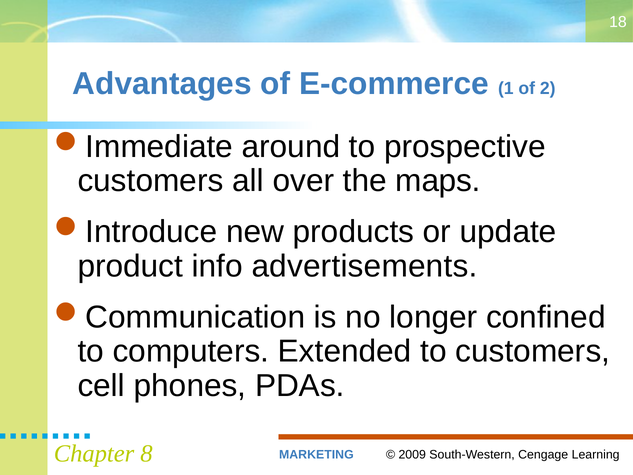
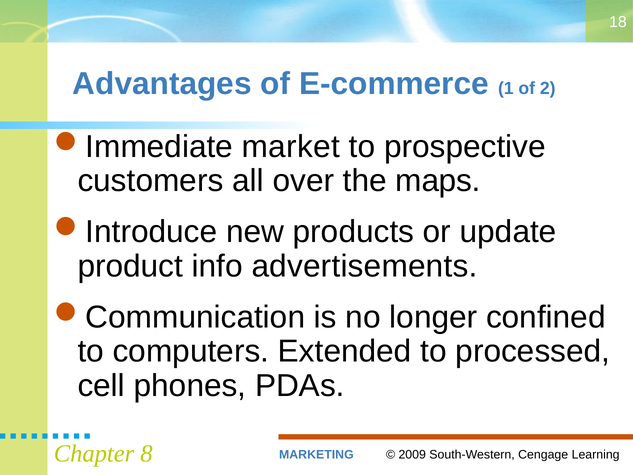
around: around -> market (291, 147)
to customers: customers -> processed (533, 351)
